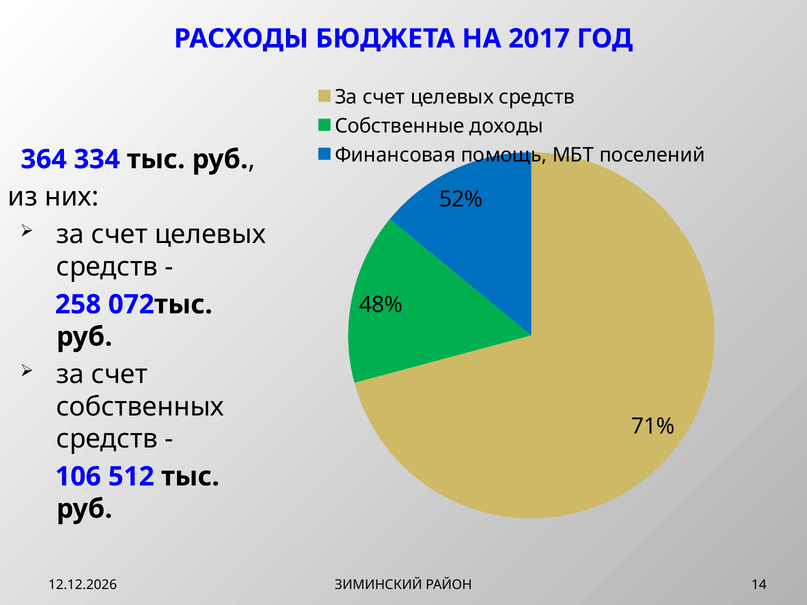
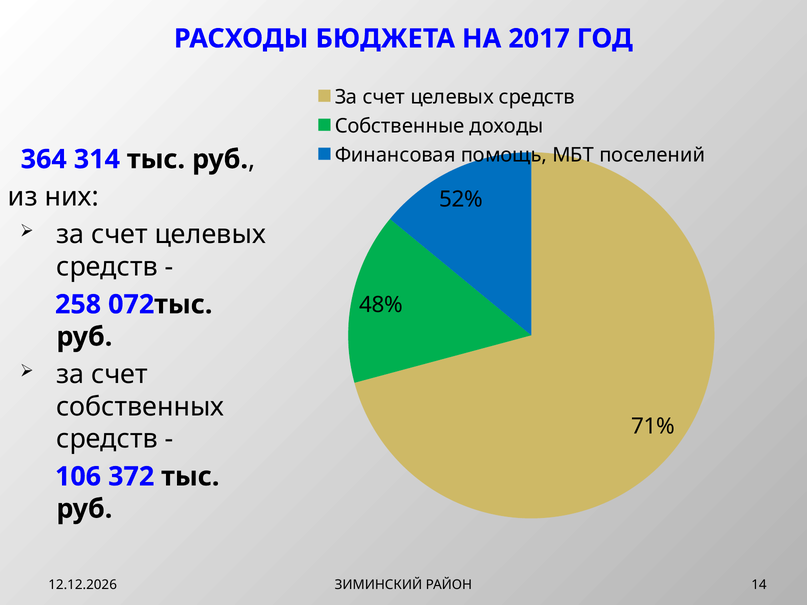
334: 334 -> 314 (97, 159)
512: 512 -> 372 (131, 477)
